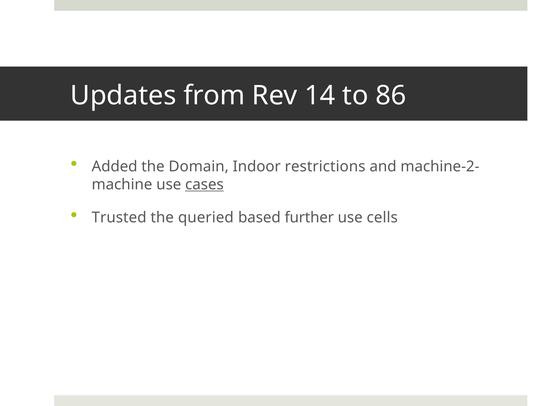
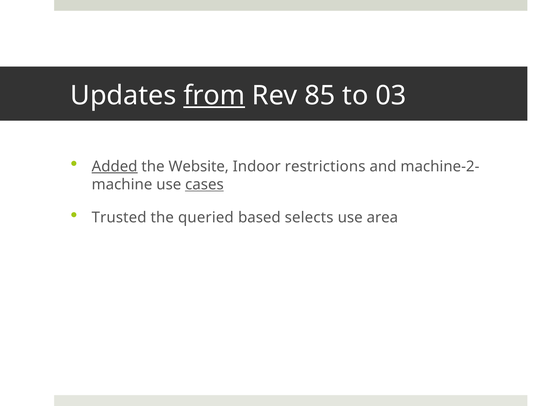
from underline: none -> present (214, 95)
14: 14 -> 85 (320, 95)
86: 86 -> 03 (391, 95)
Added underline: none -> present (115, 166)
Domain: Domain -> Website (199, 166)
further: further -> selects (309, 217)
cells: cells -> area (382, 217)
